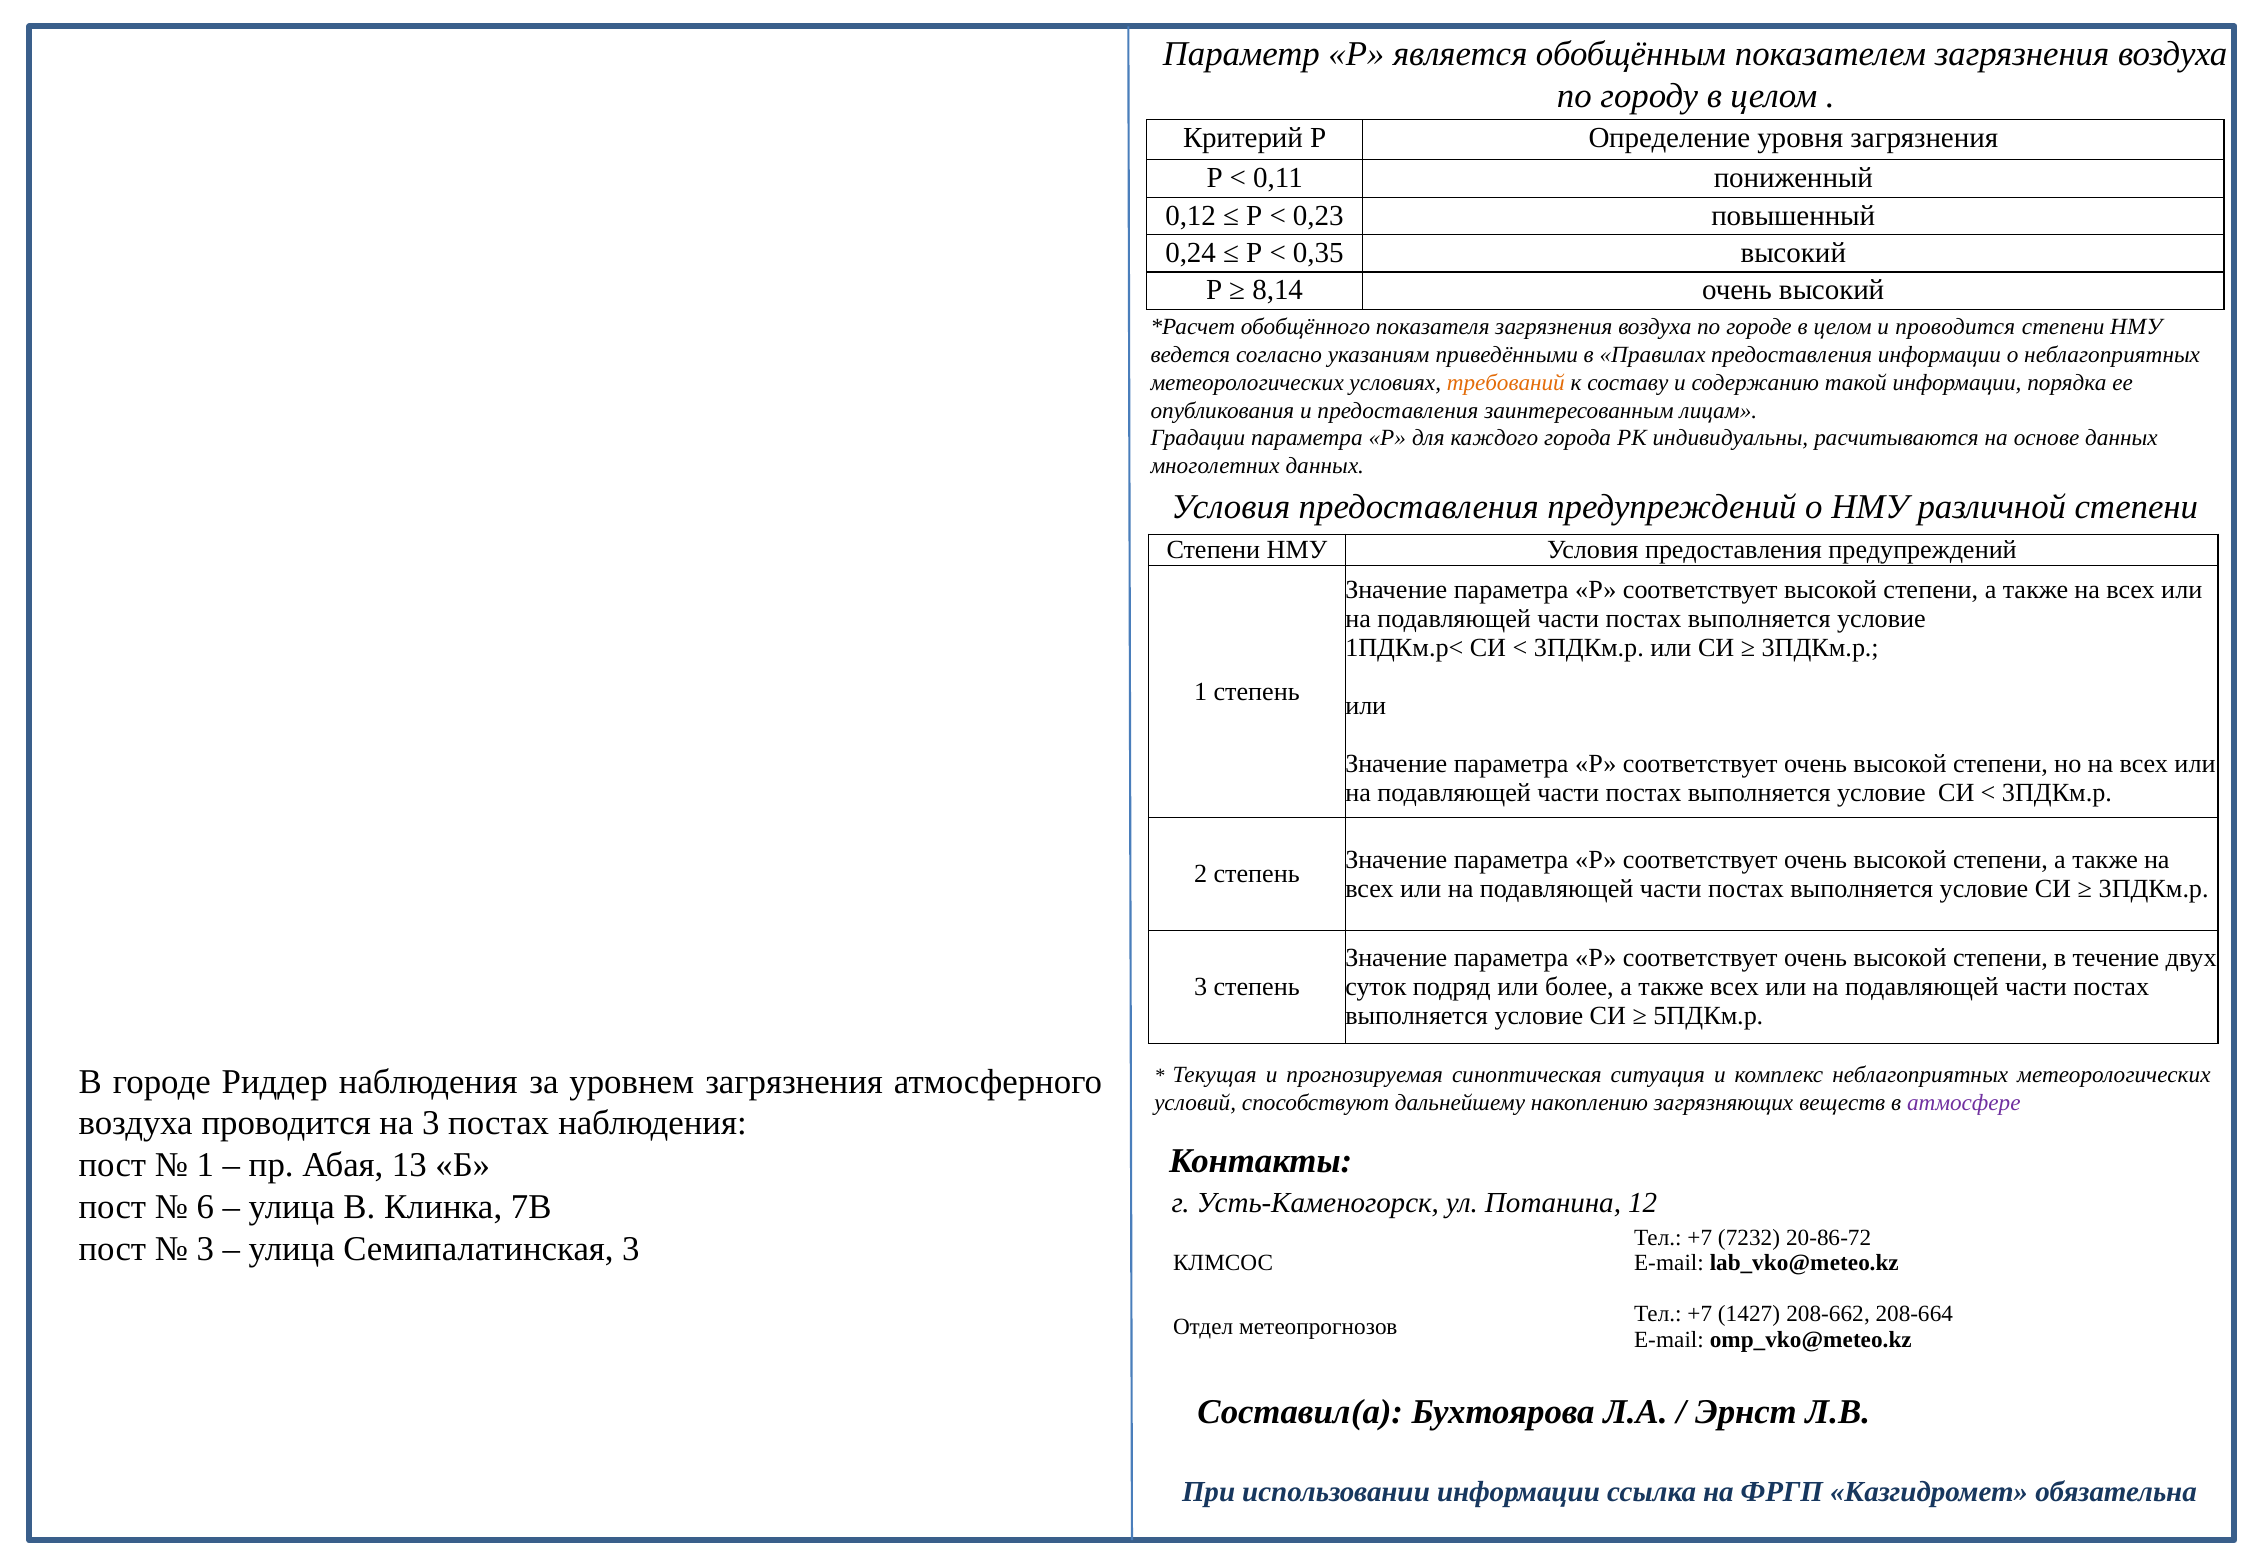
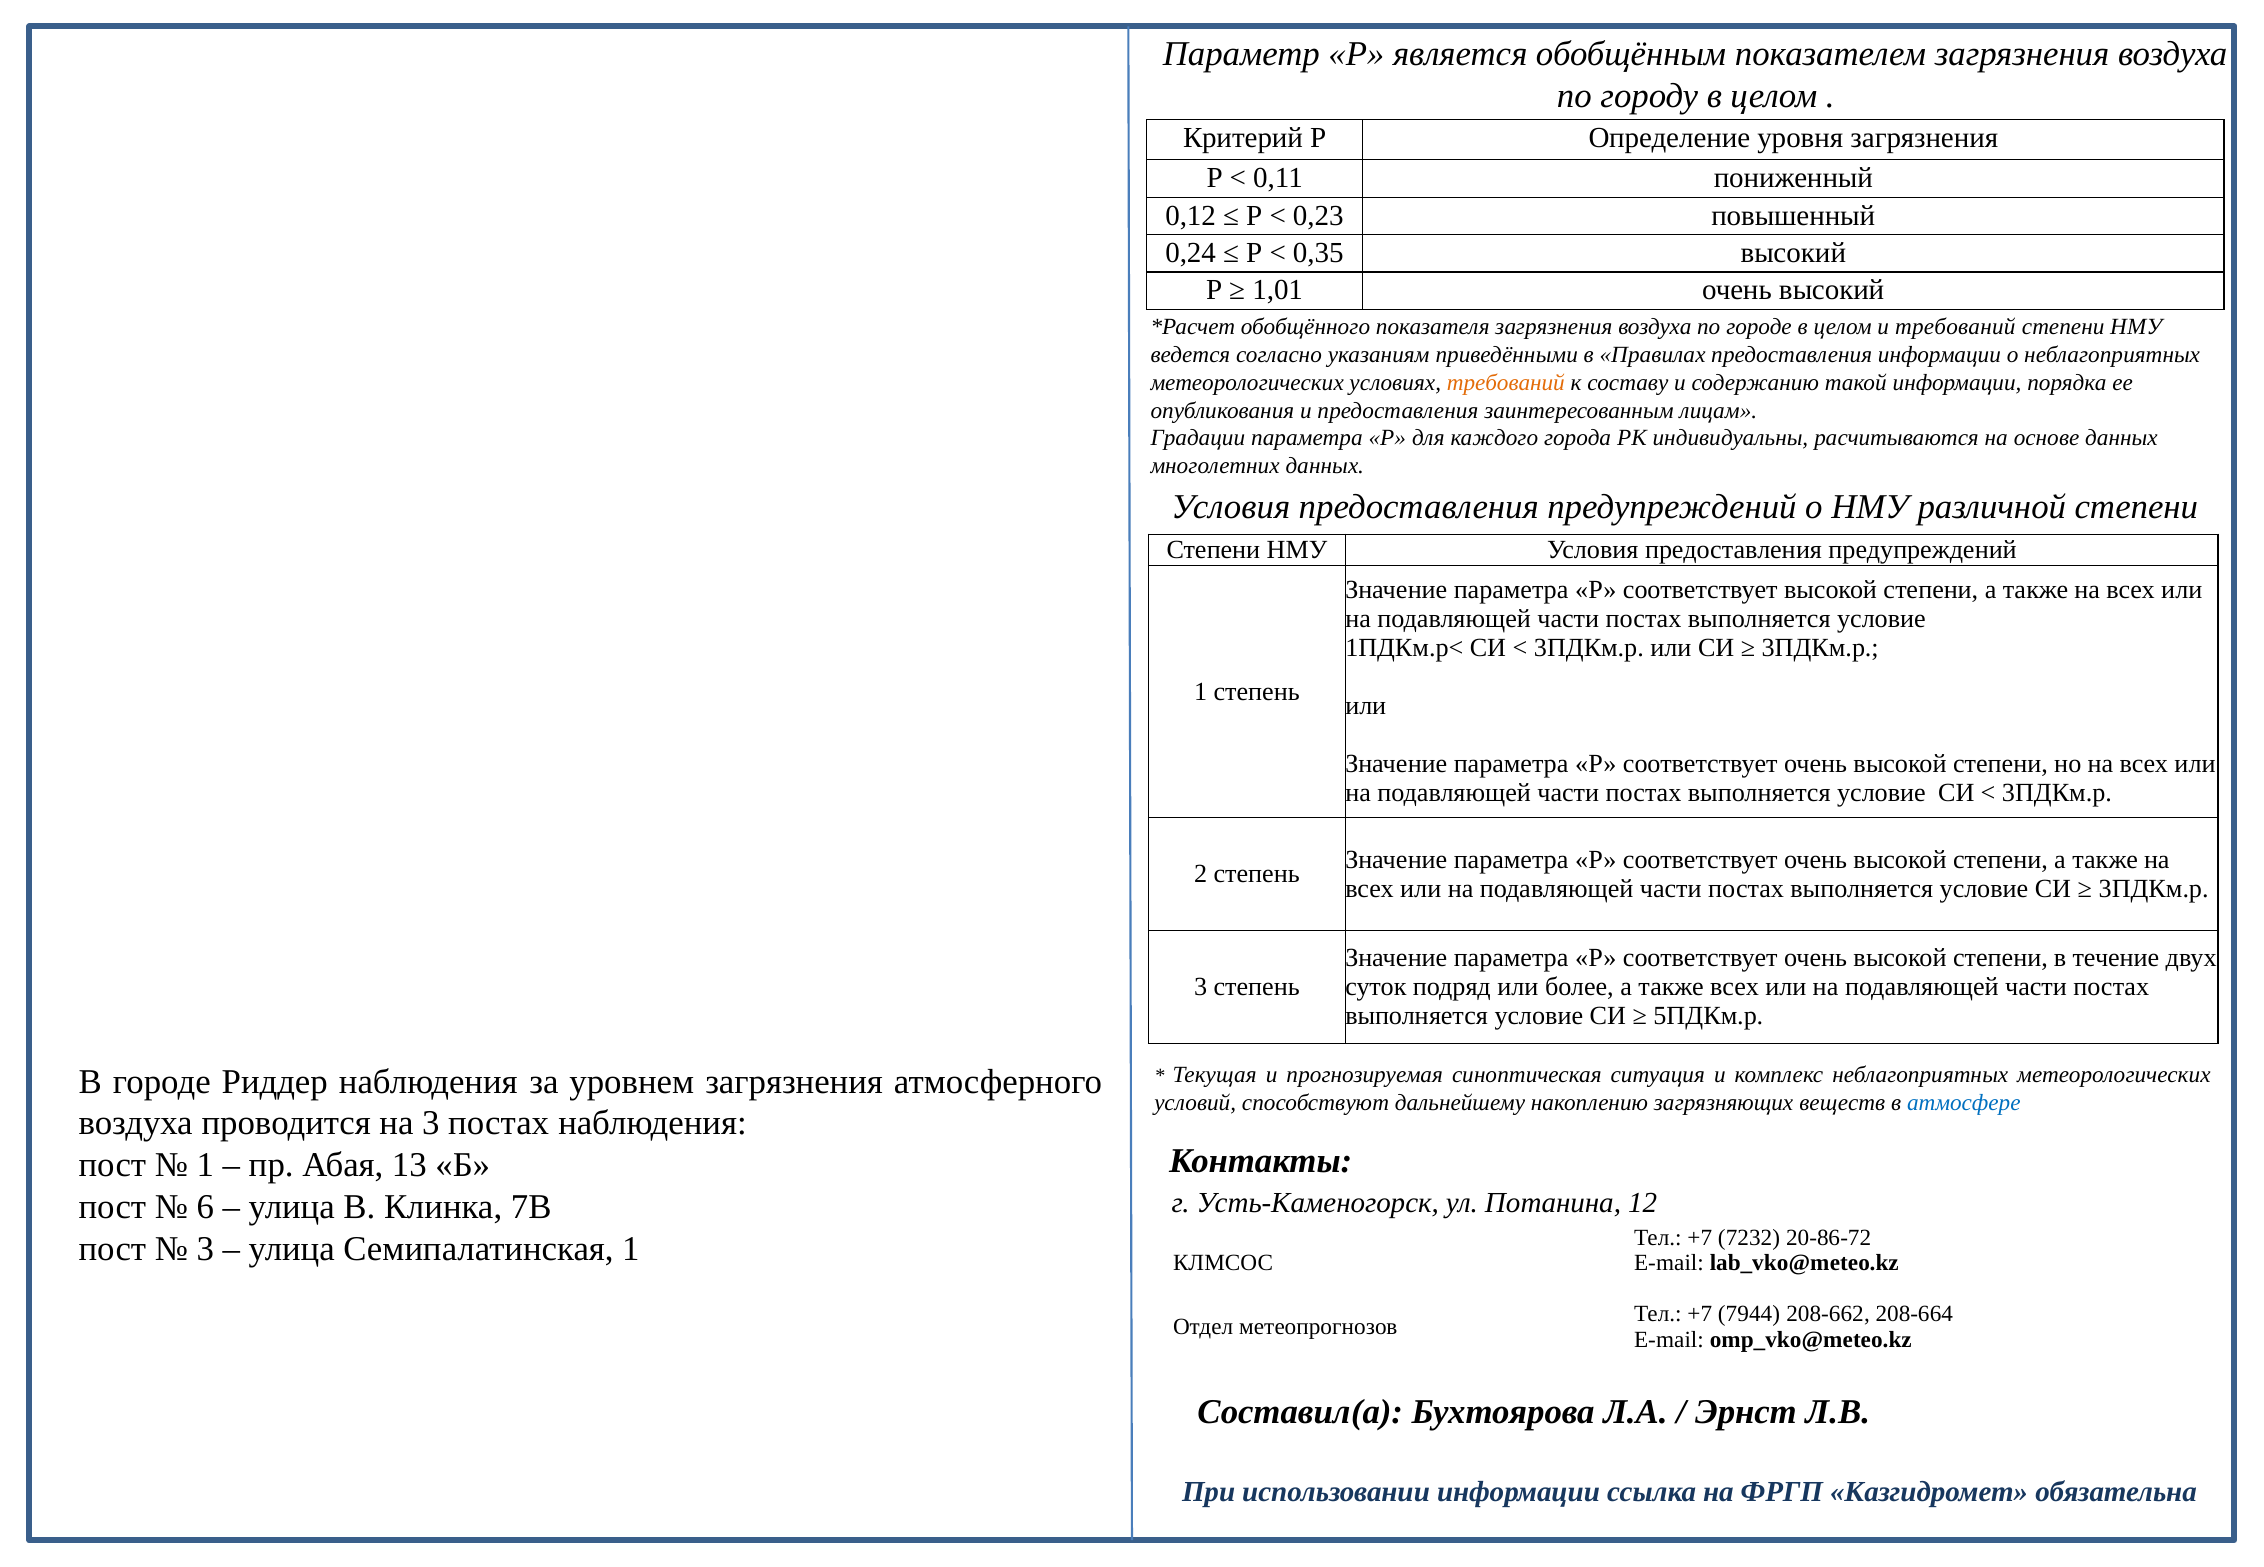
8,14: 8,14 -> 1,01 (1278, 290)
и проводится: проводится -> требований (1955, 327)
атмосфере colour: purple -> blue (1964, 1103)
Семипалатинская 3: 3 -> 1 (631, 1249)
1427: 1427 -> 7944 (1749, 1314)
